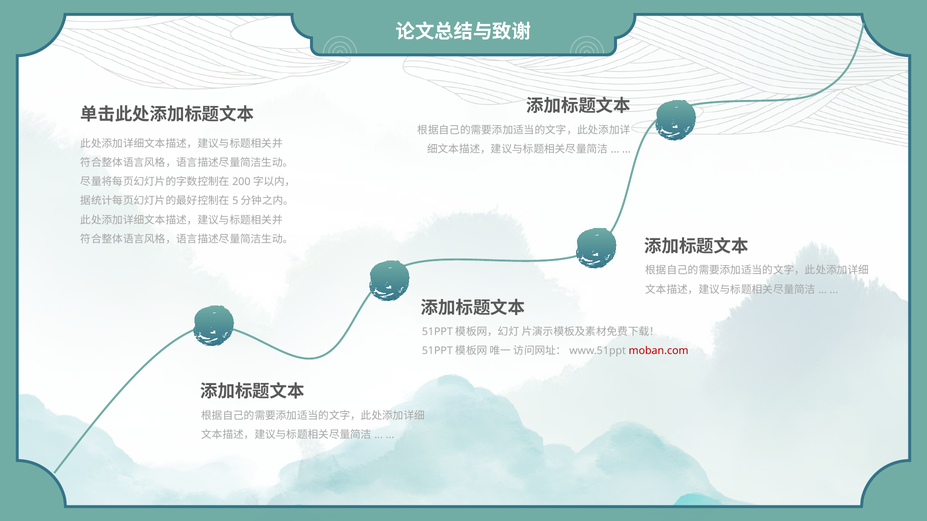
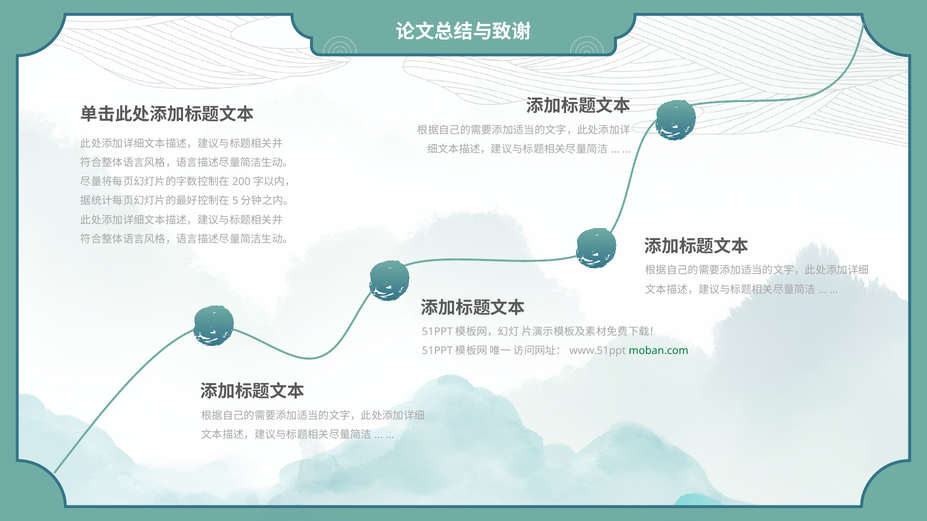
moban.com colour: red -> green (659, 351)
